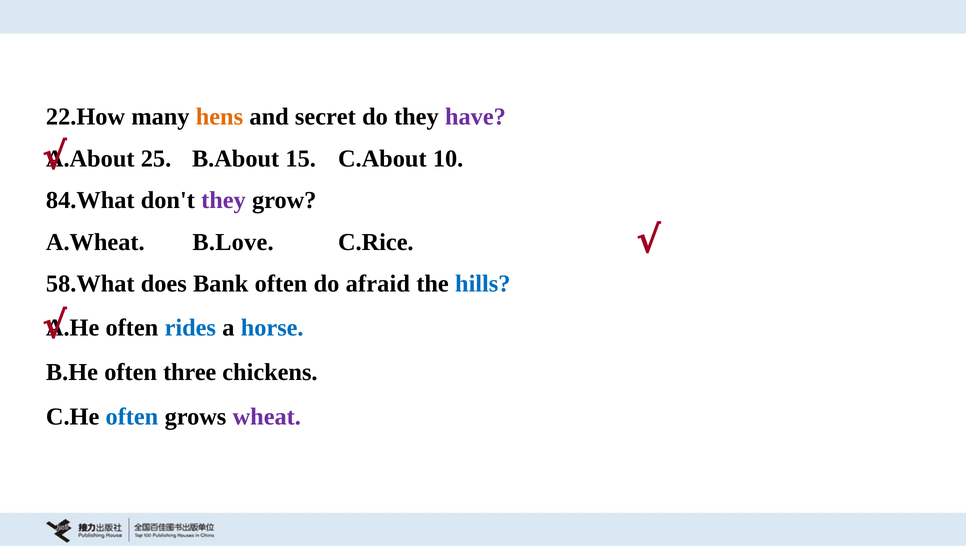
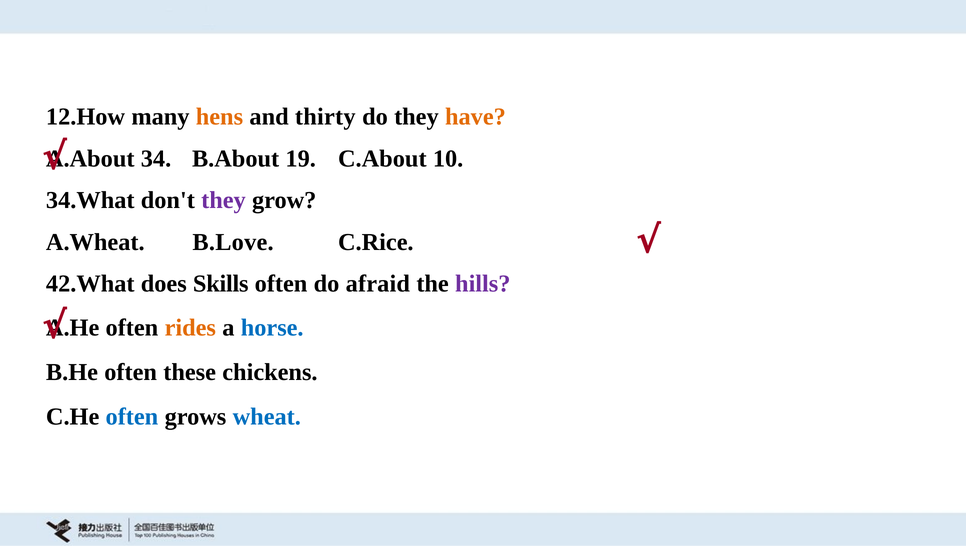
22.How: 22.How -> 12.How (86, 117)
secret: secret -> thirty (325, 117)
have colour: purple -> orange (475, 117)
25: 25 -> 34 (156, 159)
15: 15 -> 19 (301, 159)
84.What: 84.What -> 34.What (90, 200)
58.What: 58.What -> 42.What (90, 284)
Bank: Bank -> Skills (221, 284)
hills colour: blue -> purple (483, 284)
rides colour: blue -> orange (190, 328)
three: three -> these (190, 372)
wheat colour: purple -> blue (267, 417)
